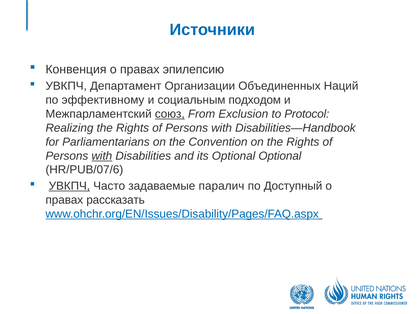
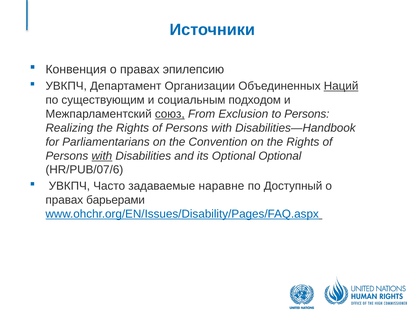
Наций underline: none -> present (341, 86)
эффективному: эффективному -> существующим (103, 100)
to Protocol: Protocol -> Persons (307, 114)
УВКПЧ underline: present -> none (69, 186)
паралич: паралич -> наравне (221, 186)
рассказать: рассказать -> барьерами (116, 200)
